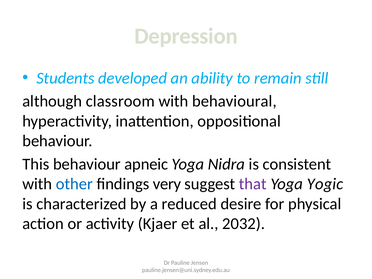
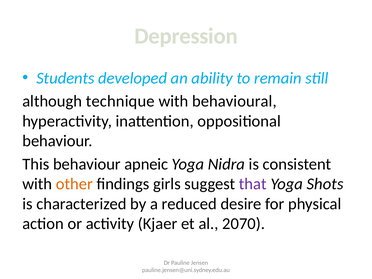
classroom: classroom -> technique (120, 101)
other colour: blue -> orange (74, 184)
very: very -> girls (167, 184)
Yogic: Yogic -> Shots (325, 184)
2032: 2032 -> 2070 (244, 224)
